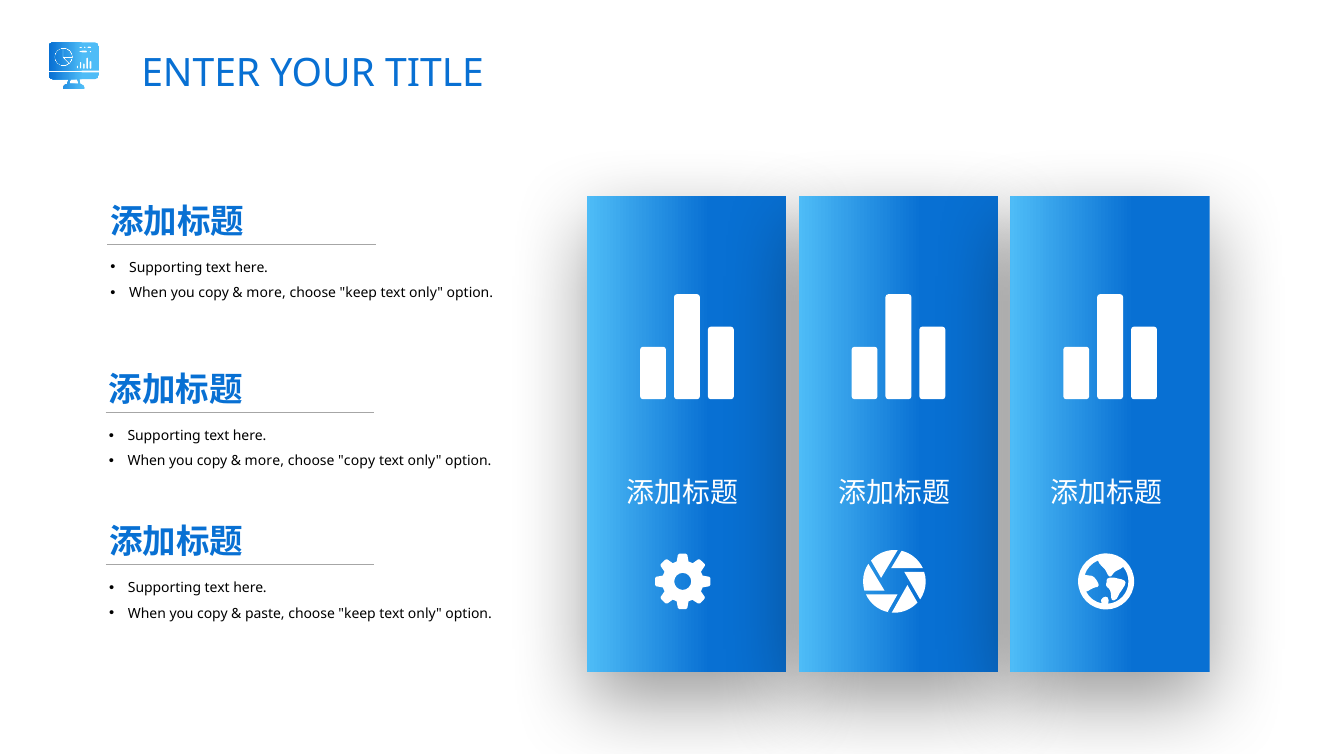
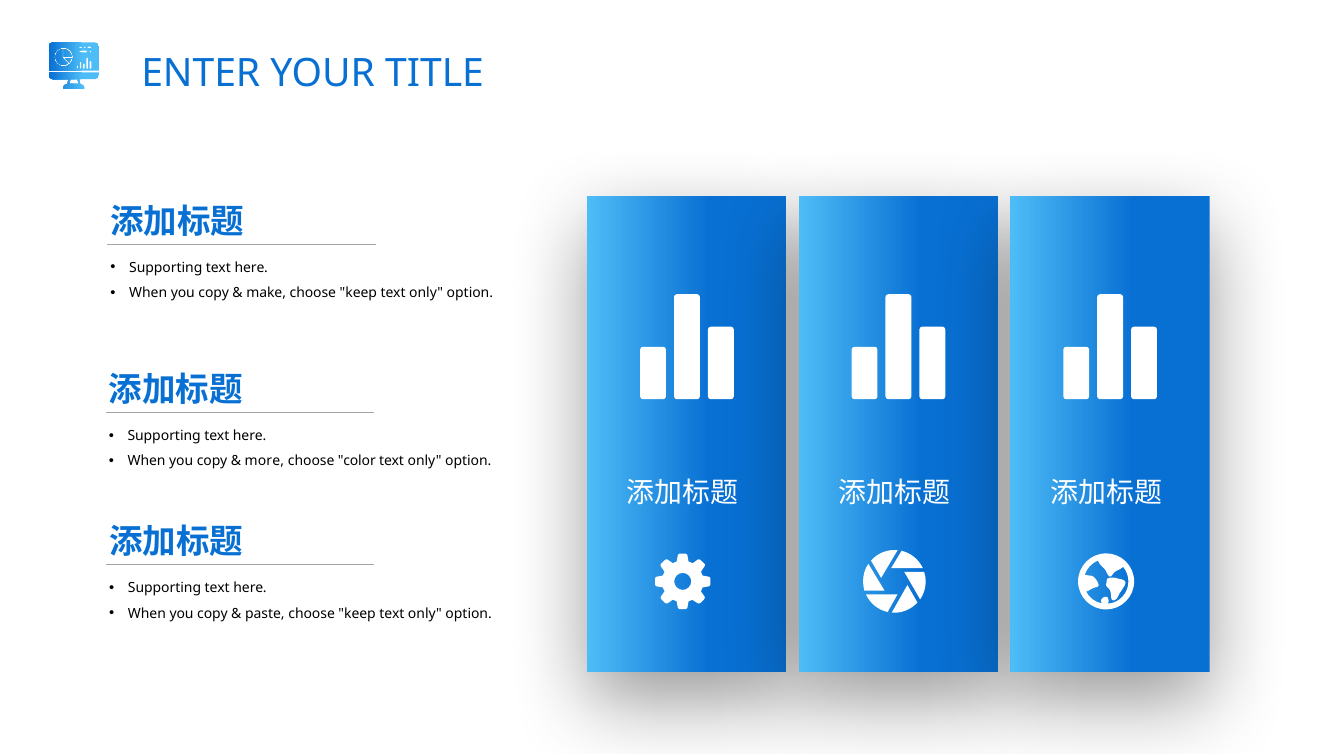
more: more -> make (266, 293)
choose copy: copy -> color (357, 461)
